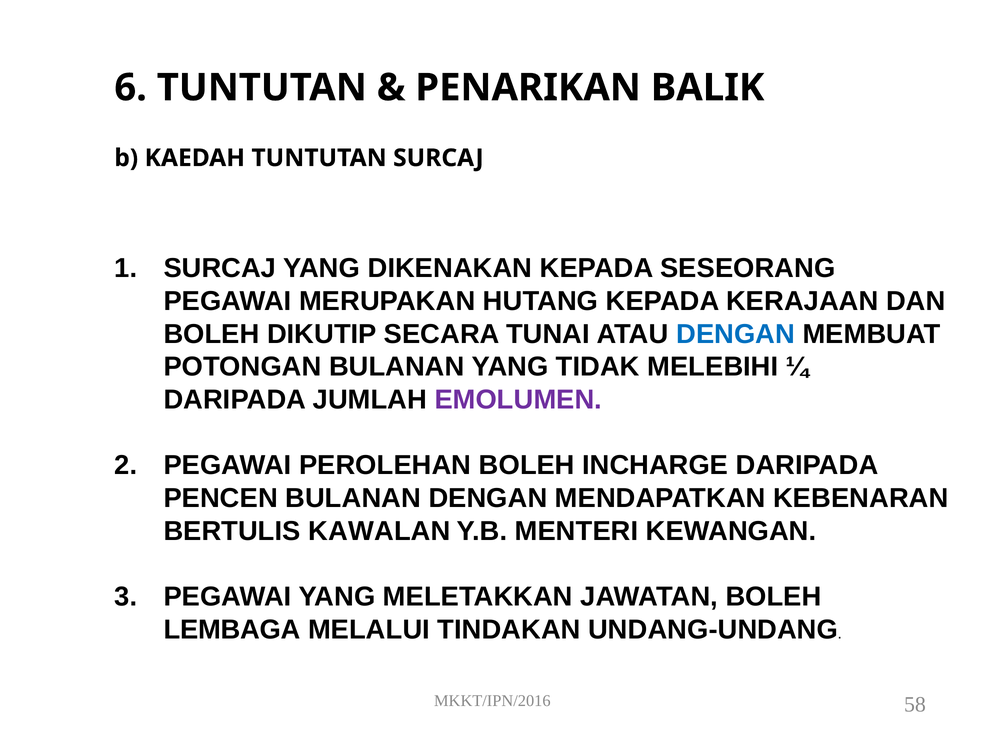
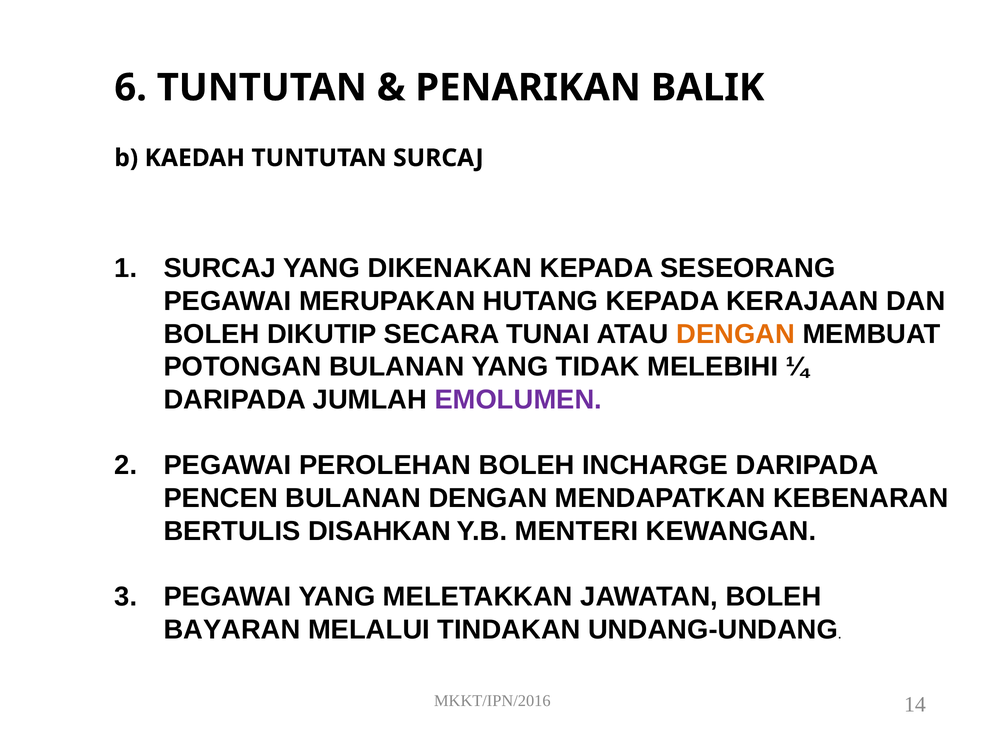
DENGAN colour: blue -> orange (736, 334)
KAWALAN: KAWALAN -> DISAHKAN (380, 531)
LEMBAGA: LEMBAGA -> BAYARAN (232, 630)
58: 58 -> 14 (915, 704)
